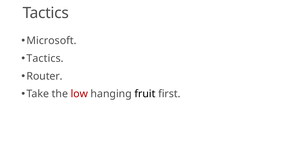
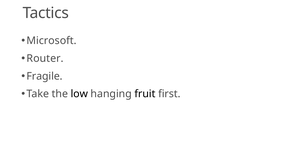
Tactics: Tactics -> Router (45, 58)
Router: Router -> Fragile (45, 76)
low colour: red -> black (79, 94)
